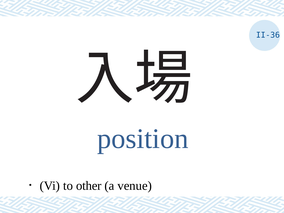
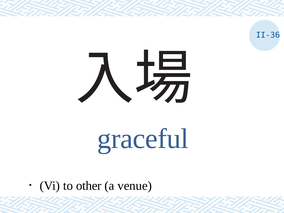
position: position -> graceful (143, 139)
